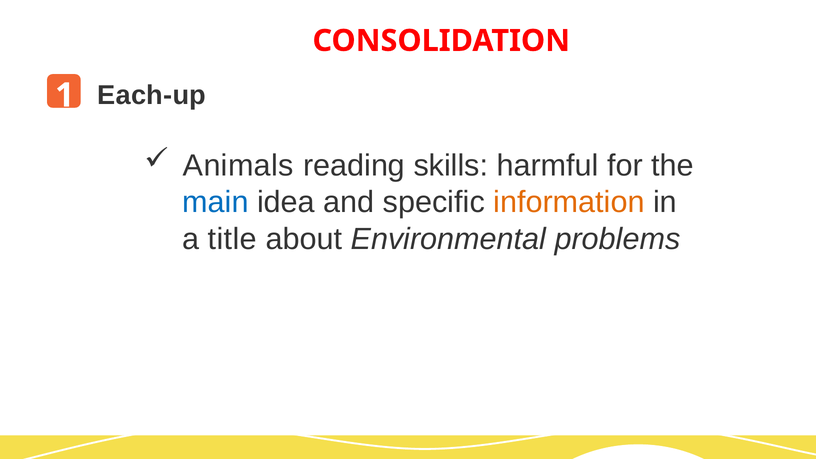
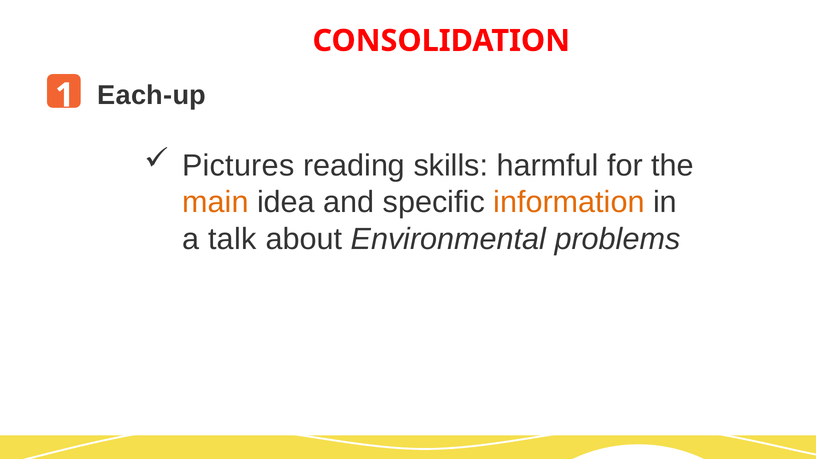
Animals: Animals -> Pictures (238, 166)
main colour: blue -> orange (216, 202)
title: title -> talk (232, 239)
